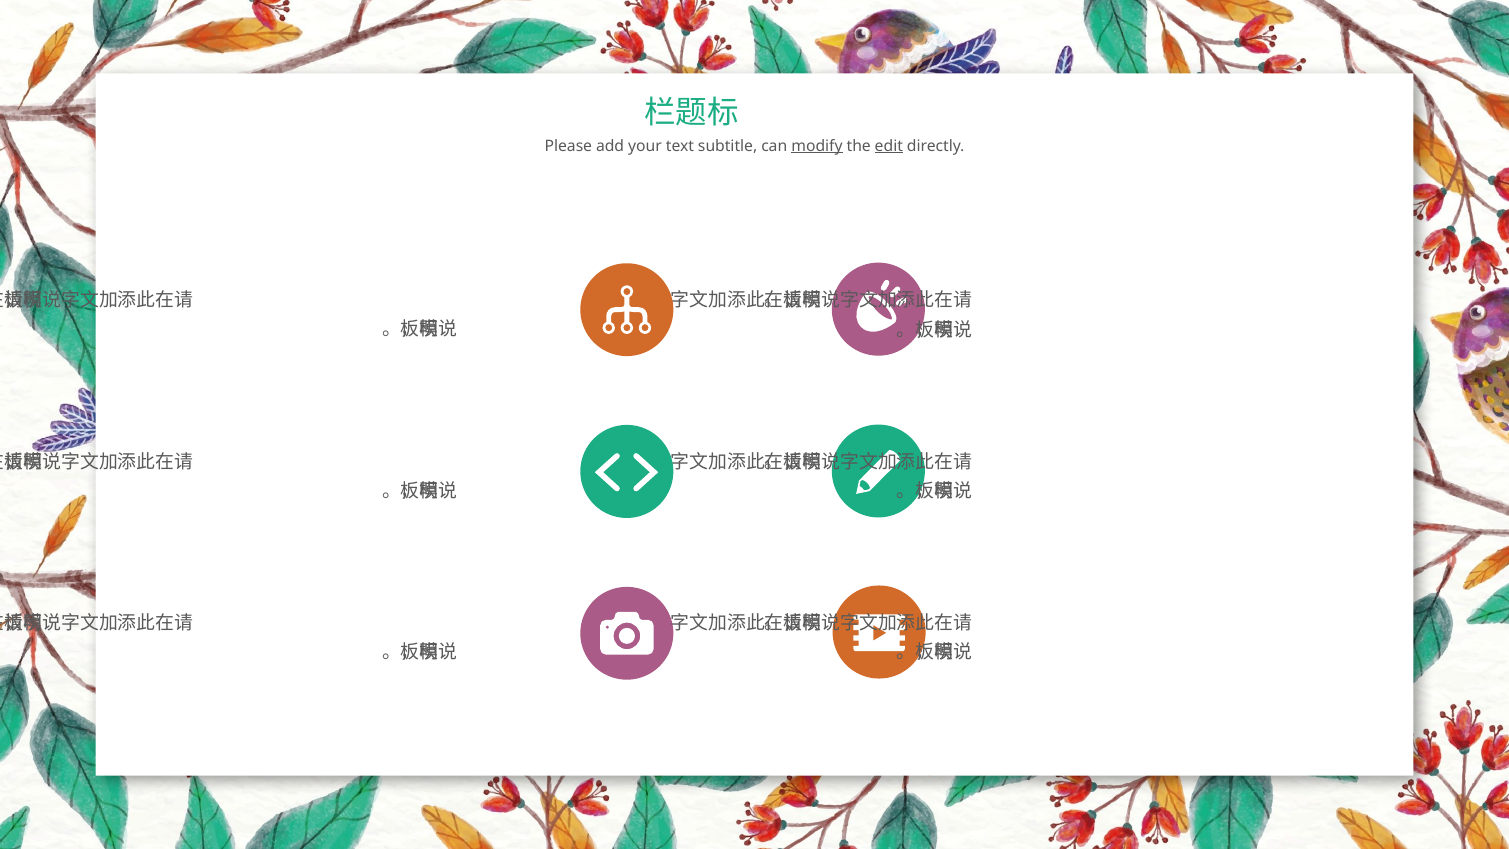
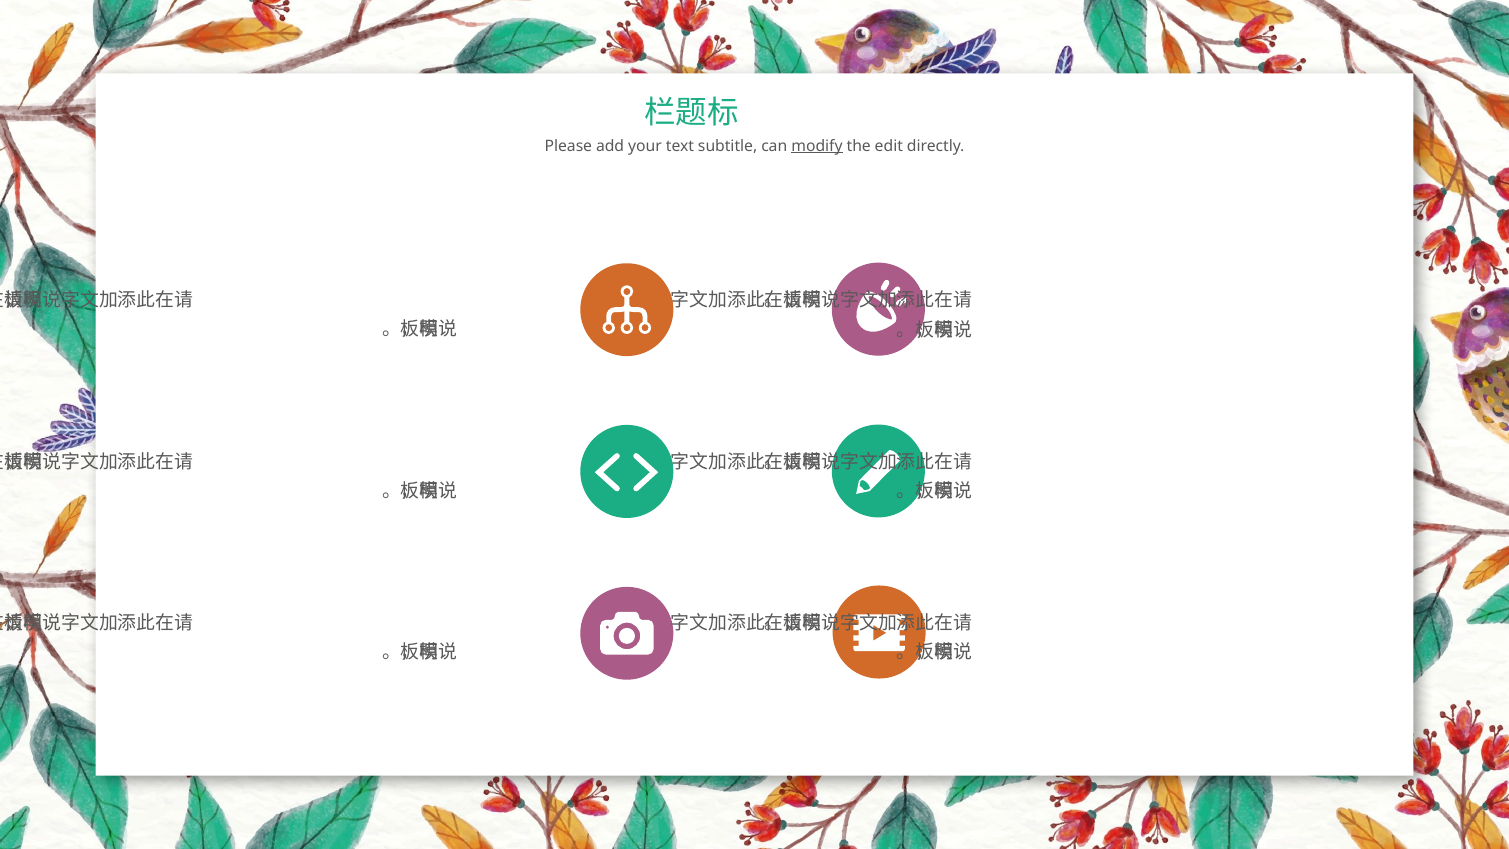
edit underline: present -> none (889, 146)
